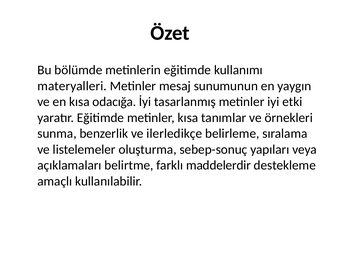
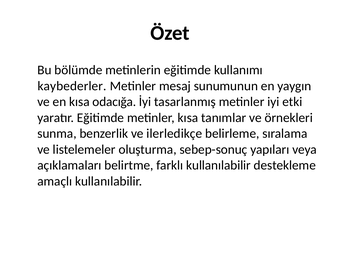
materyalleri: materyalleri -> kaybederler (72, 86)
farklı maddelerdir: maddelerdir -> kullanılabilir (218, 165)
